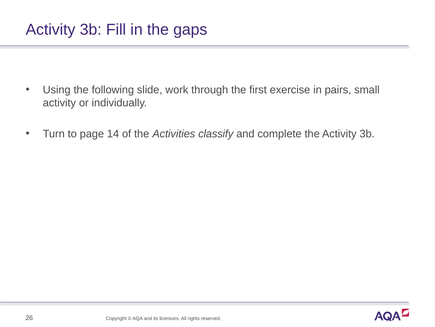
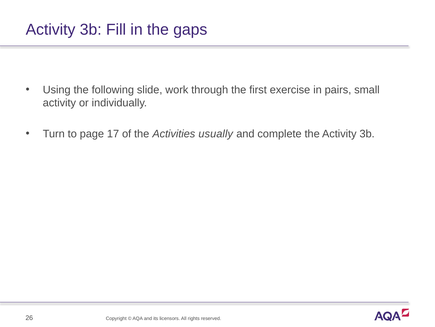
14: 14 -> 17 (113, 134)
classify: classify -> usually (216, 134)
